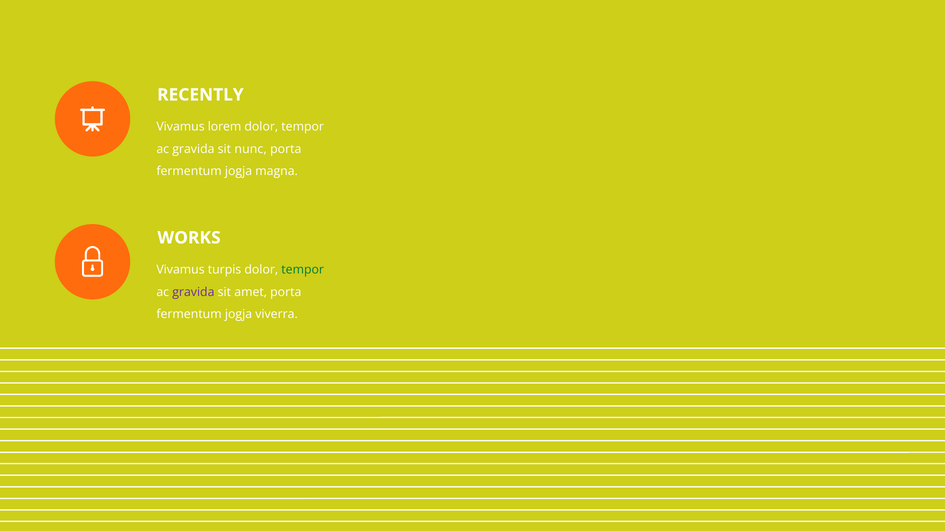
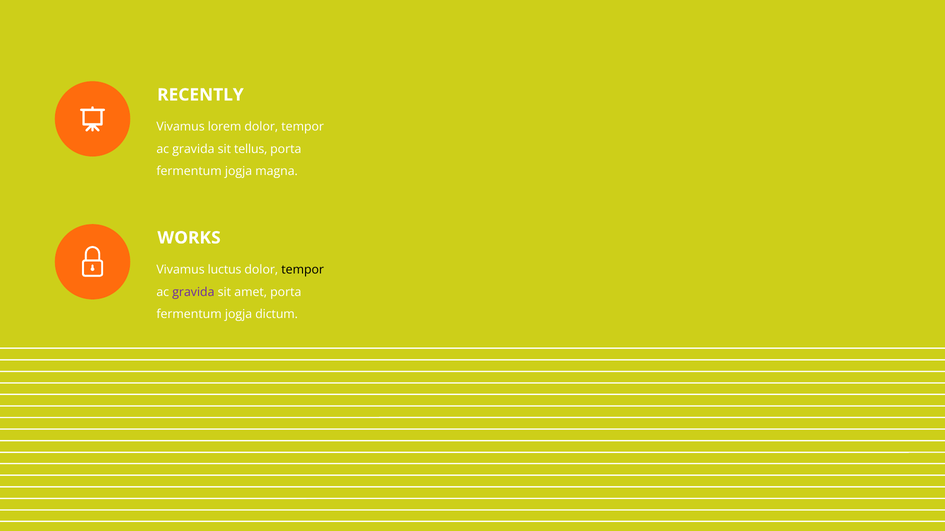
nunc: nunc -> tellus (251, 149)
turpis: turpis -> luctus (225, 270)
tempor colour: green -> black (303, 270)
viverra: viverra -> dictum (277, 314)
